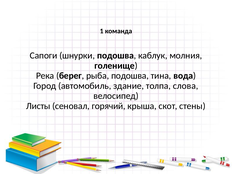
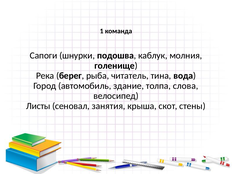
рыба подошва: подошва -> читатель (130, 76)
горячий: горячий -> занятия (109, 106)
